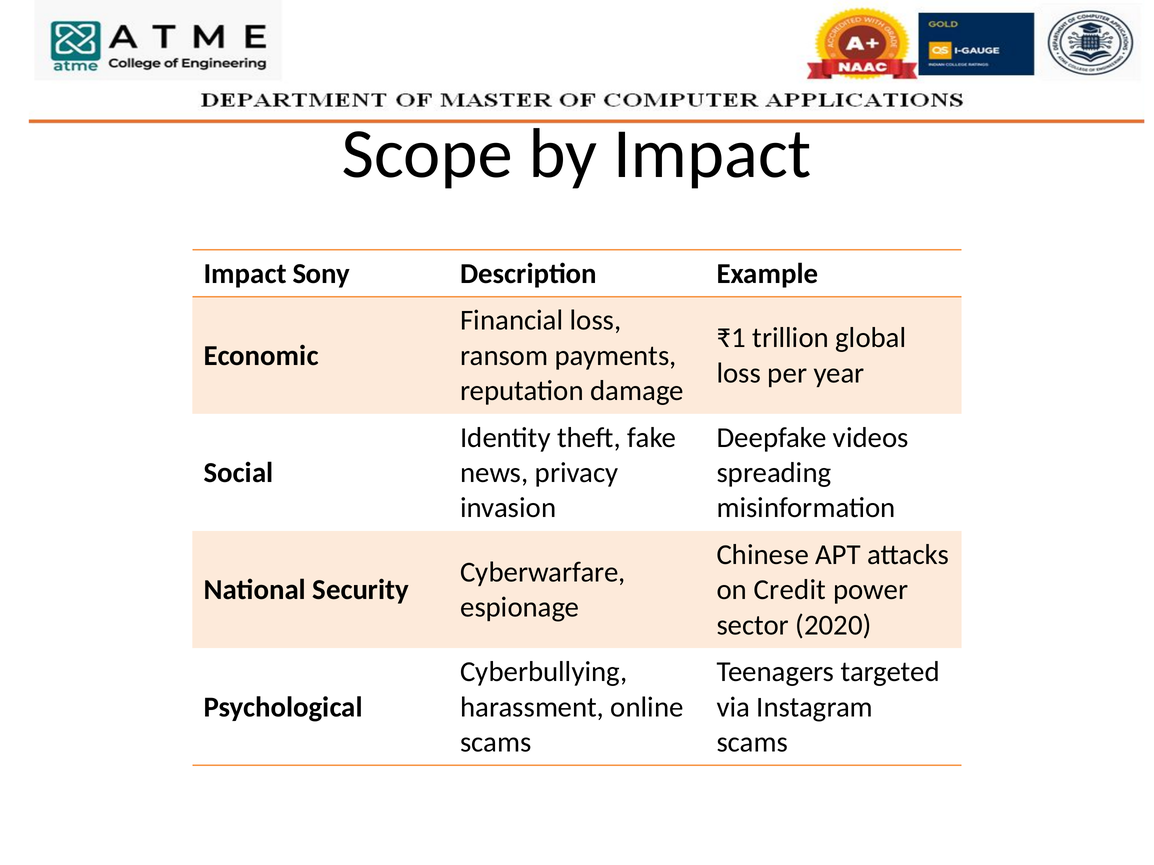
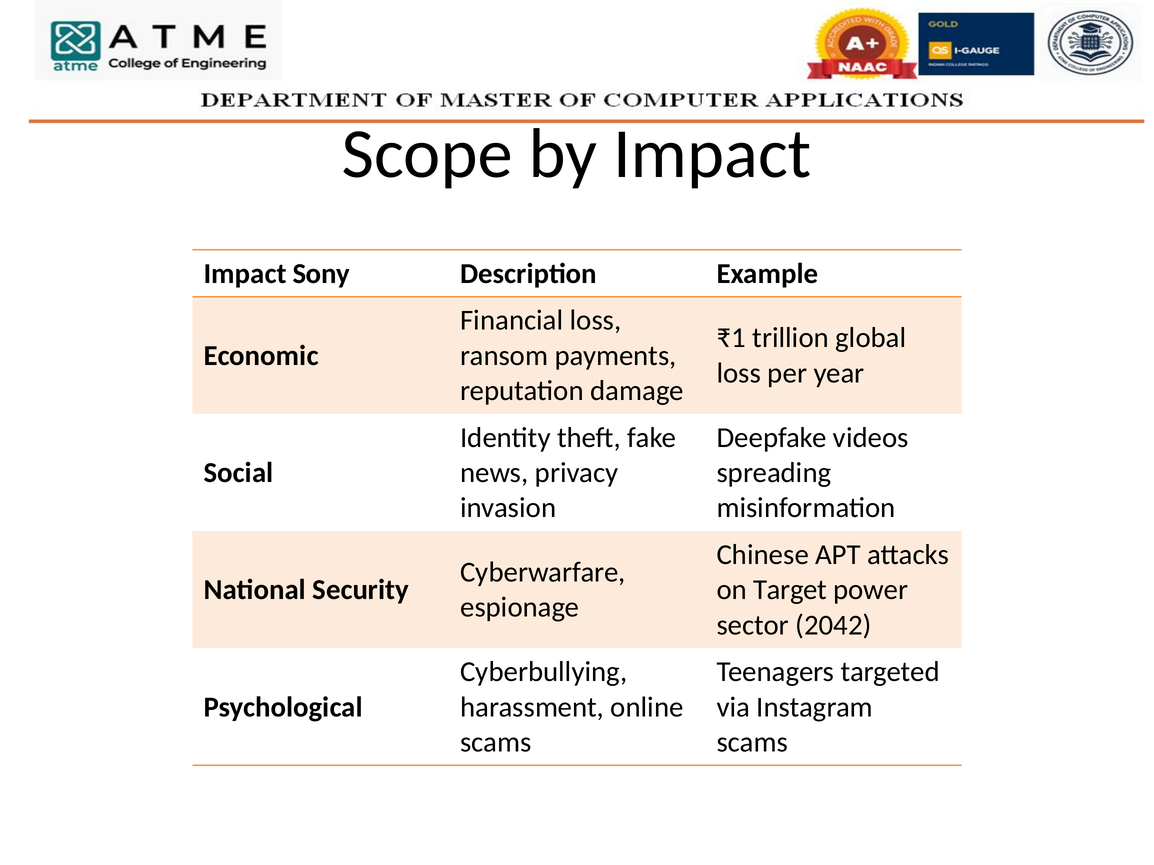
Credit: Credit -> Target (790, 590)
2020: 2020 -> 2042 (833, 625)
